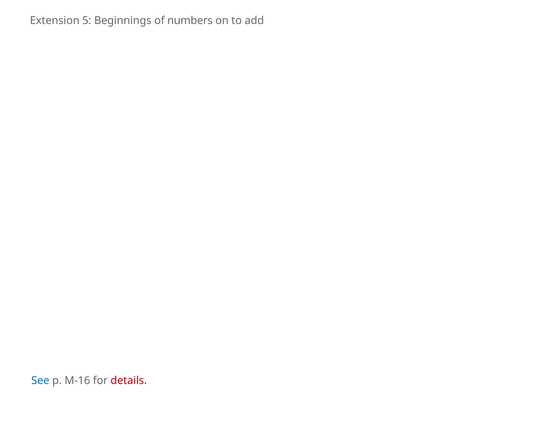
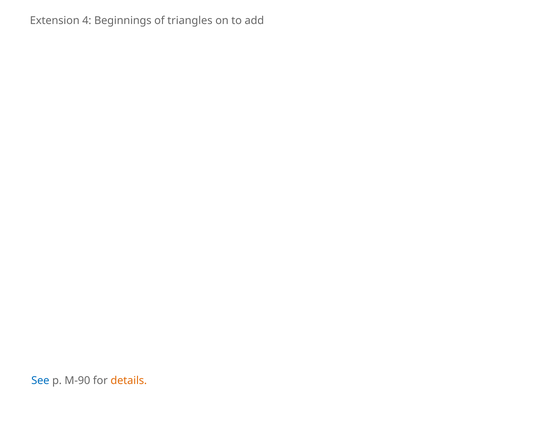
5: 5 -> 4 (87, 21)
numbers: numbers -> triangles (190, 21)
M-16: M-16 -> M-90 (77, 381)
details colour: red -> orange (129, 381)
